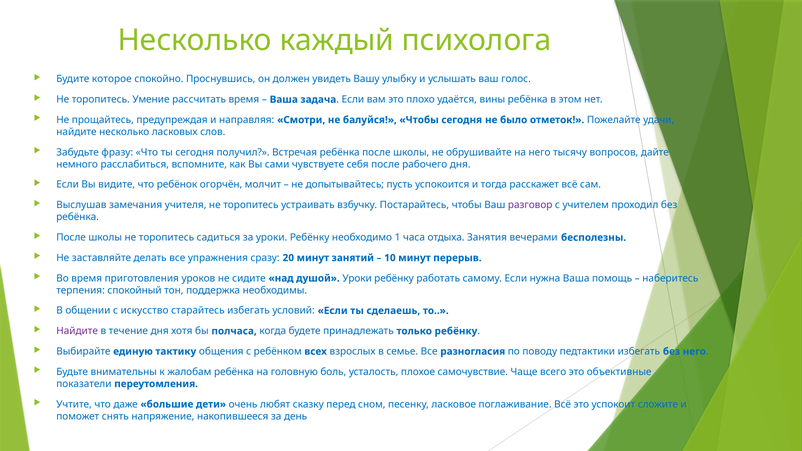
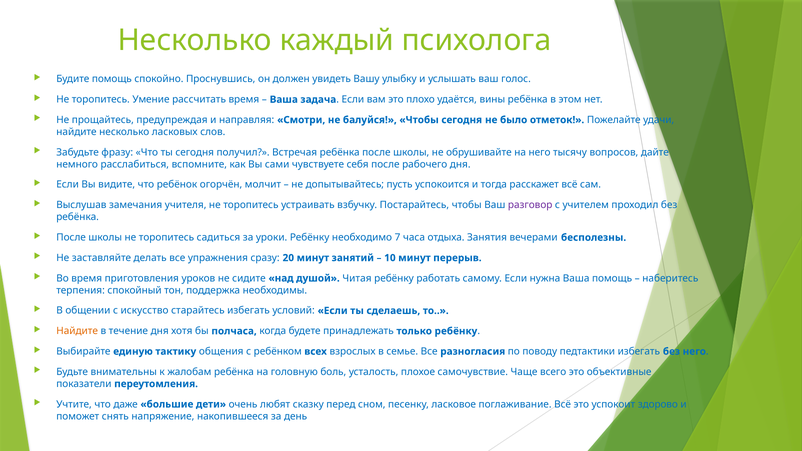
Будите которое: которое -> помощь (112, 79)
1: 1 -> 7 (398, 238)
душой Уроки: Уроки -> Читая (357, 278)
Найдите colour: purple -> orange (77, 331)
сложите: сложите -> здорово (658, 404)
